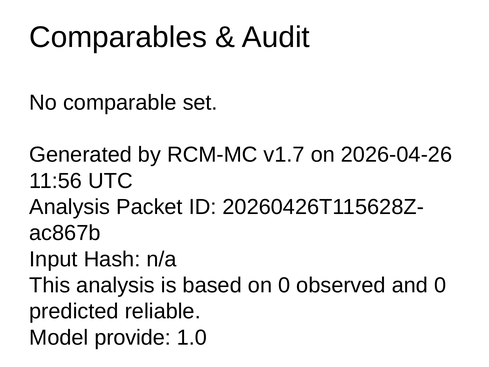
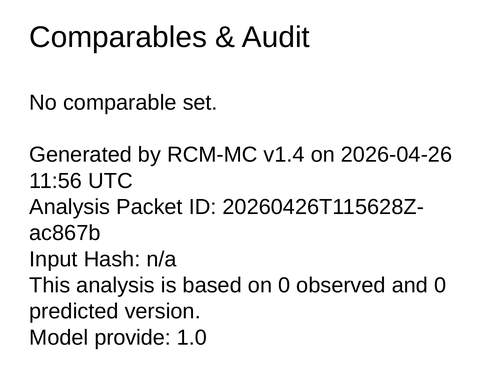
v1.7: v1.7 -> v1.4 (284, 155)
reliable: reliable -> version (163, 311)
